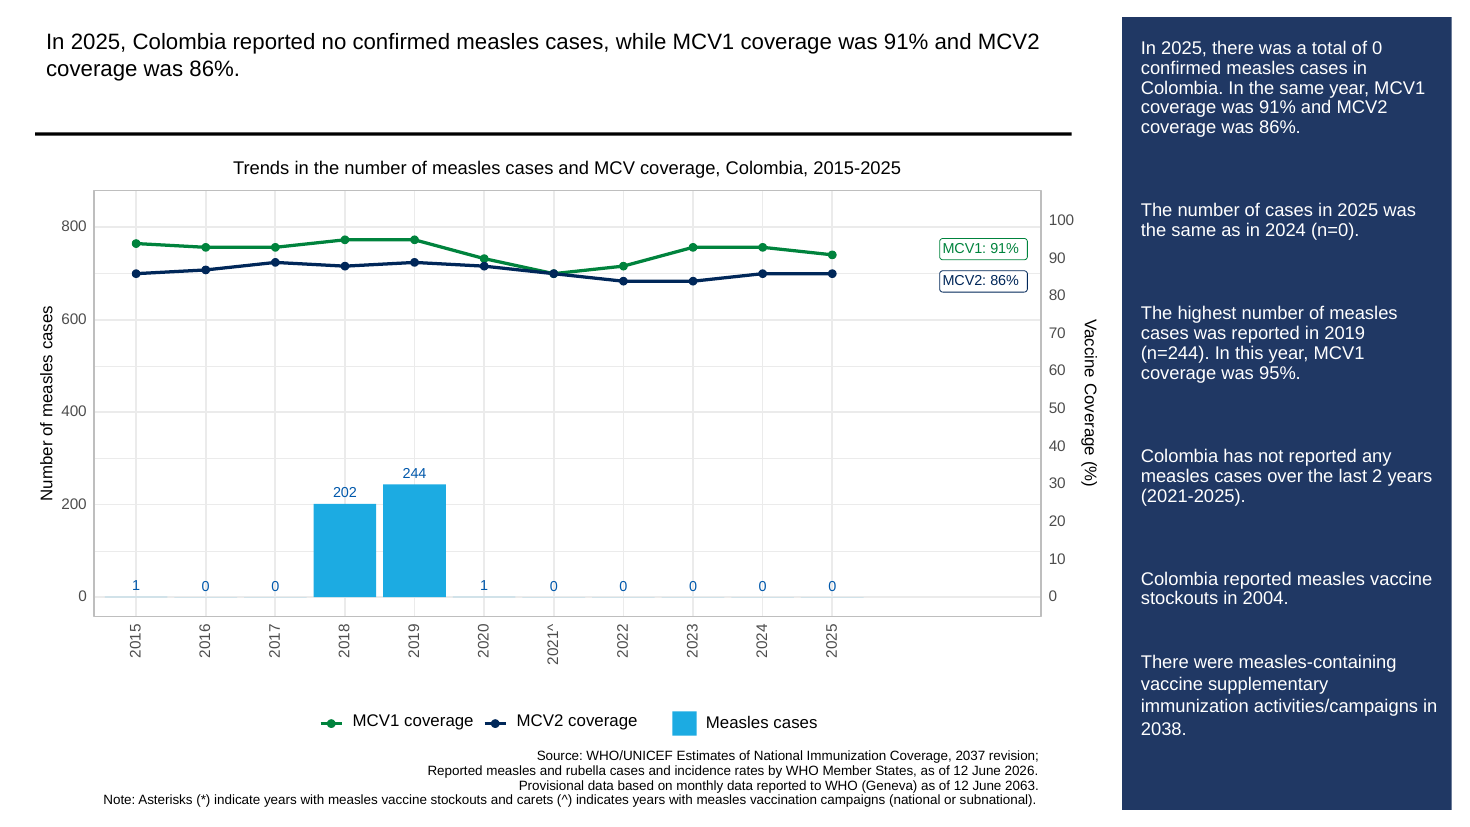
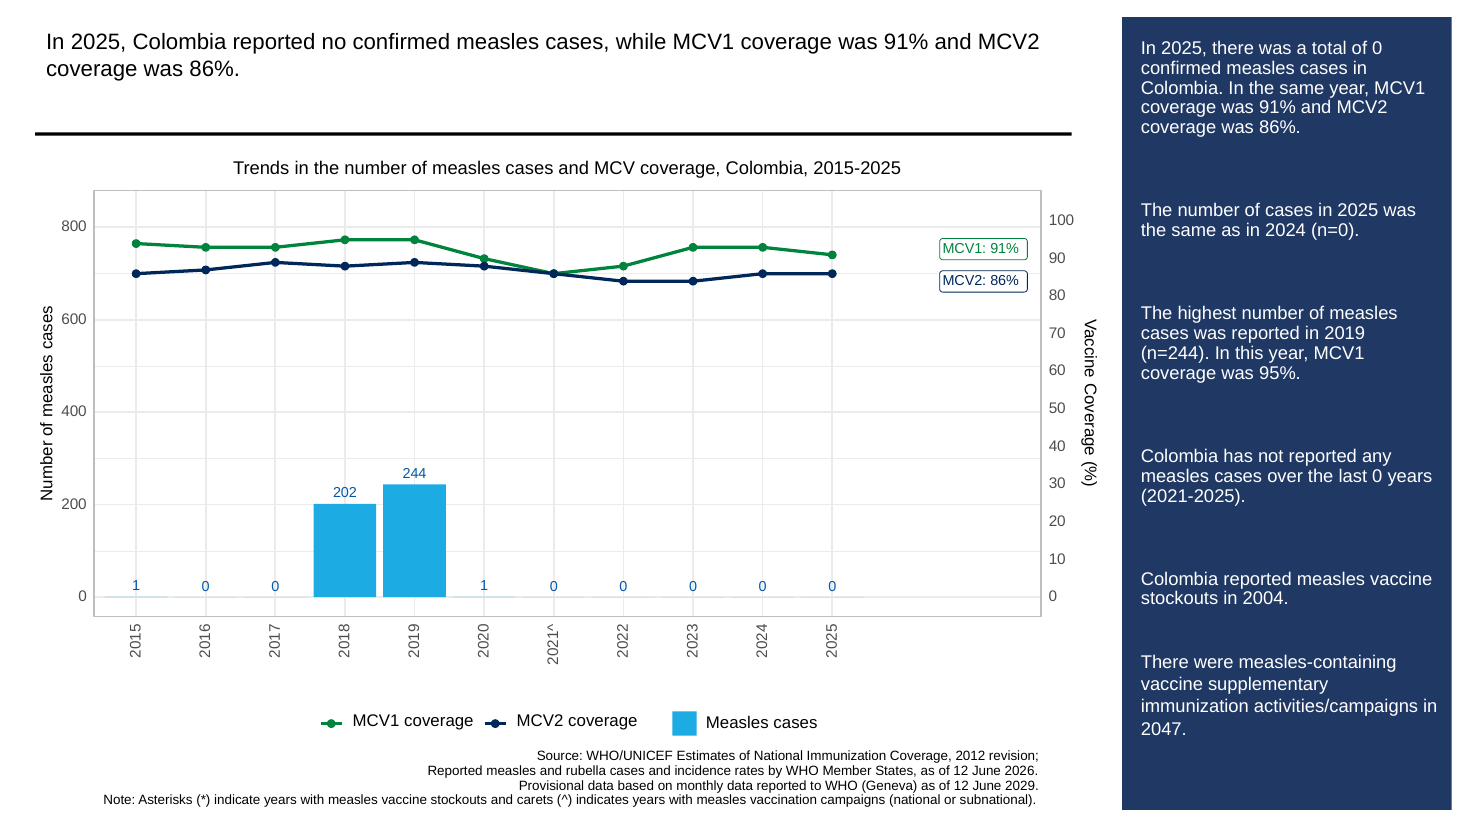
last 2: 2 -> 0 (1377, 476)
2038: 2038 -> 2047 (1164, 729)
2037: 2037 -> 2012 (970, 756)
2063: 2063 -> 2029 (1022, 785)
